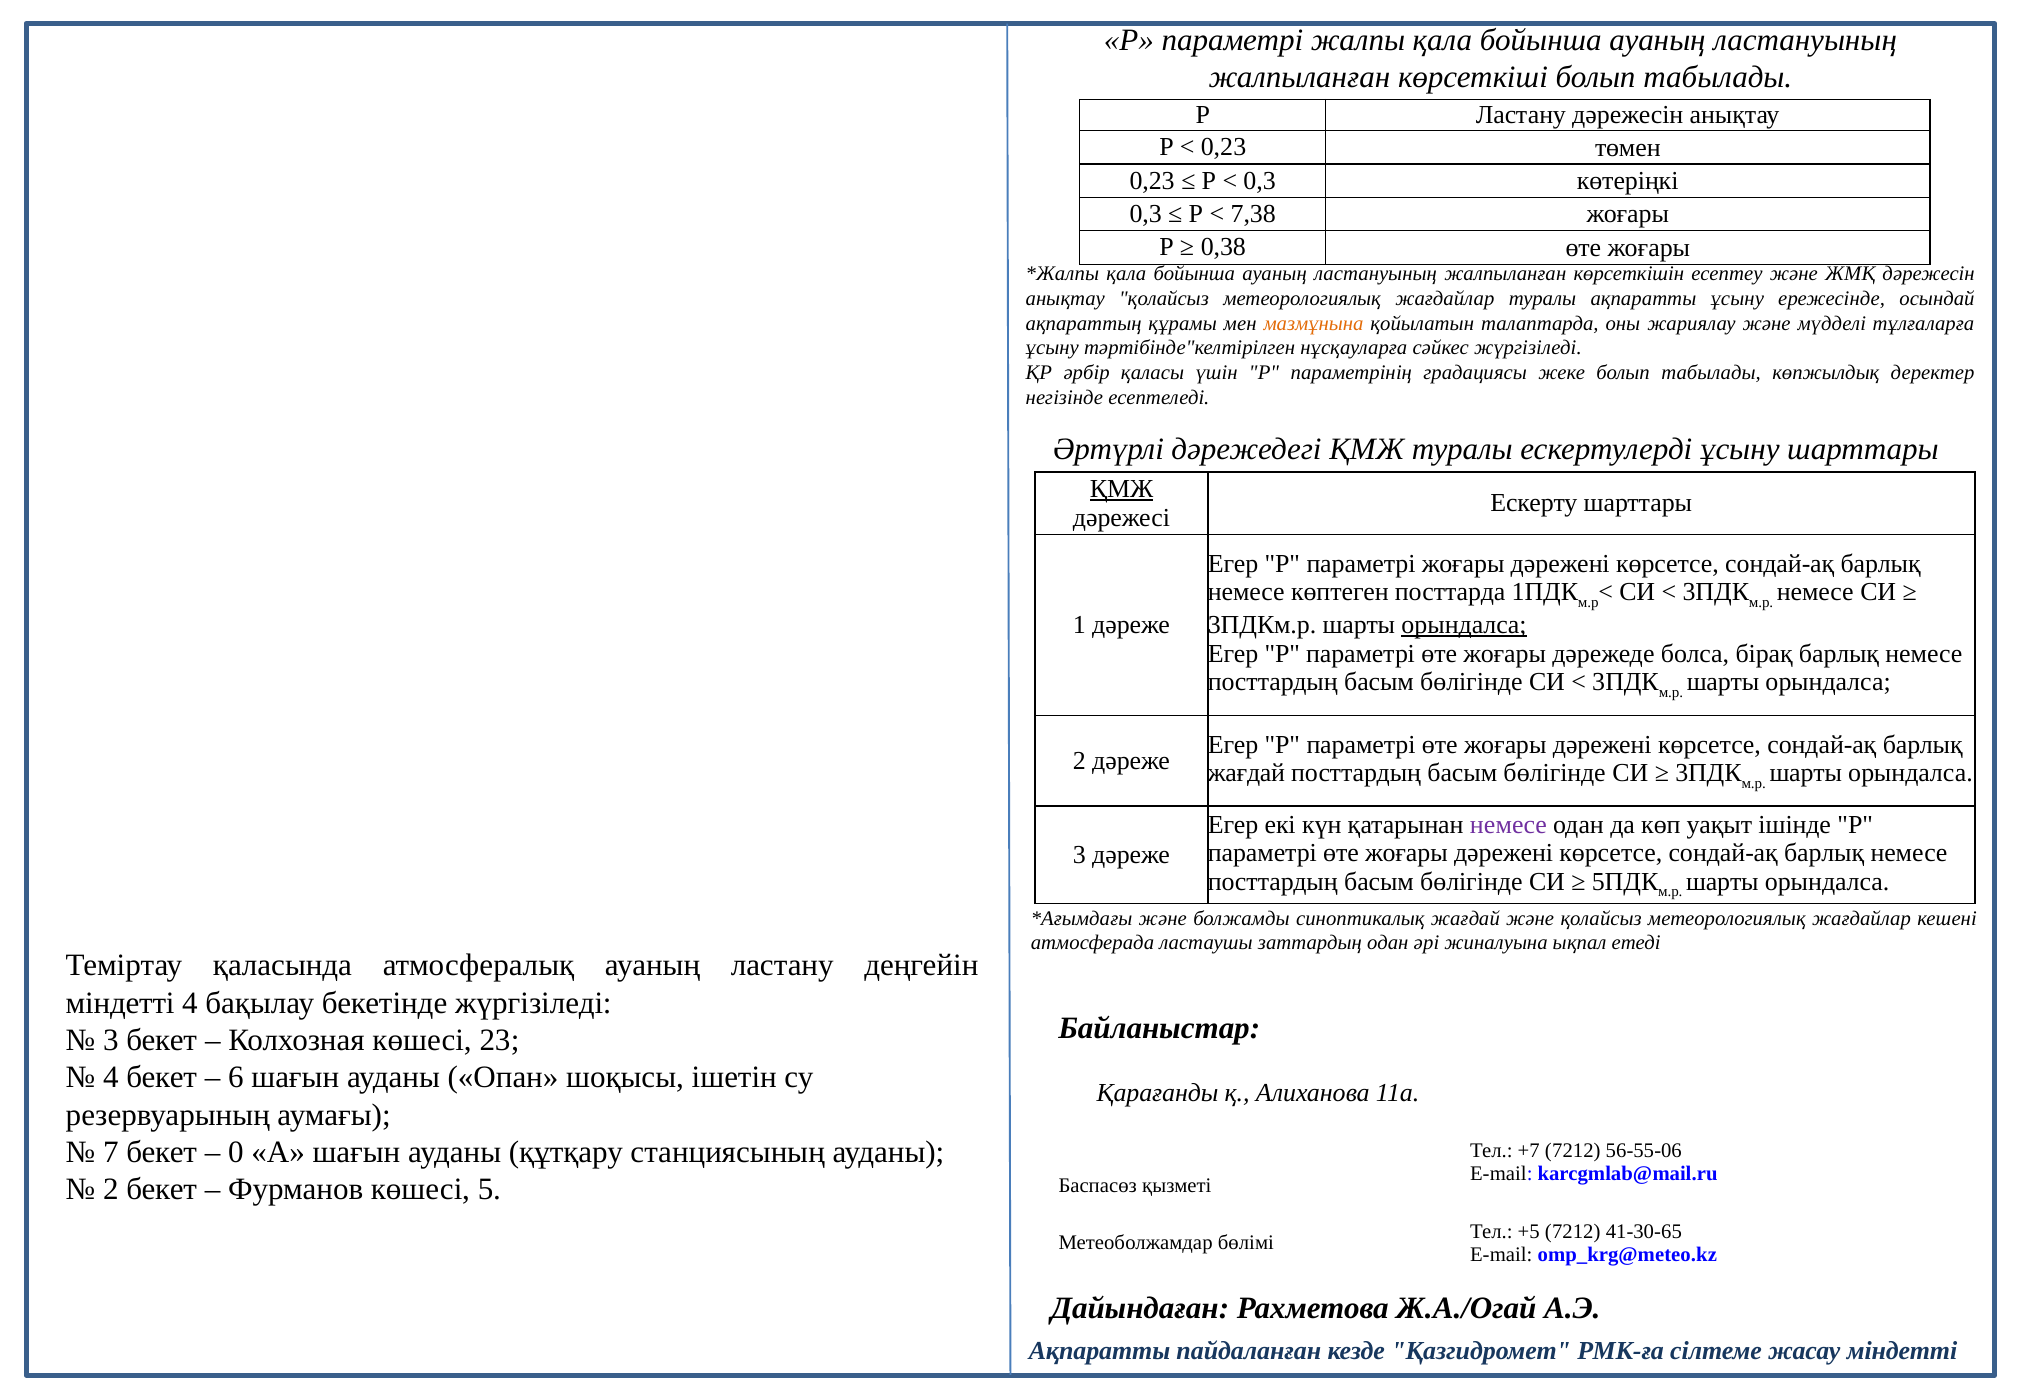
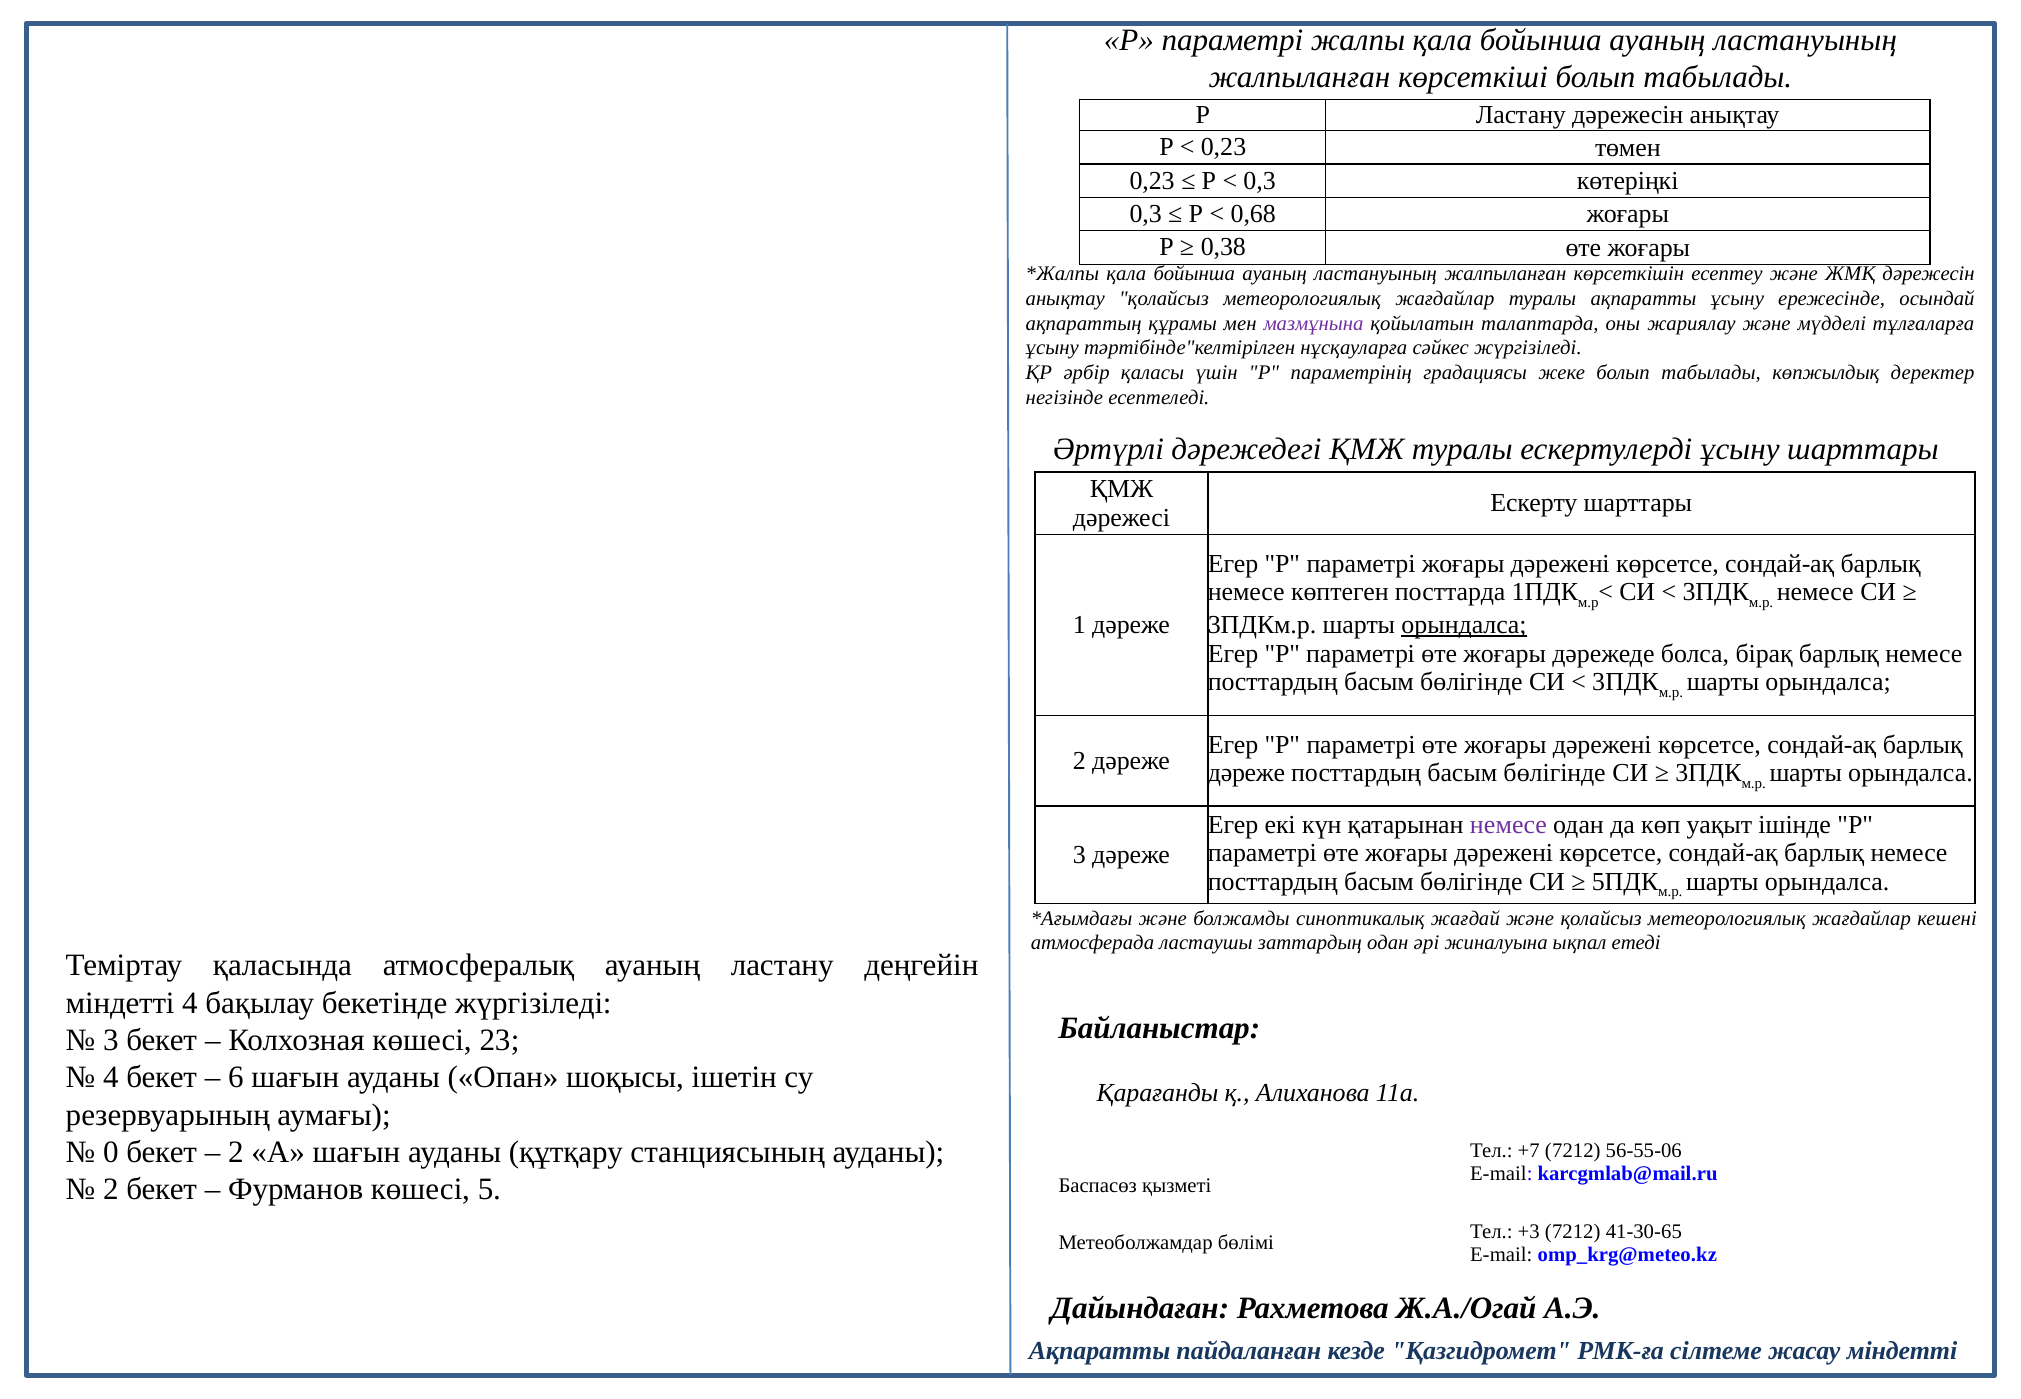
7,38: 7,38 -> 0,68 (1253, 214)
мазмұнына colour: orange -> purple (1314, 323)
ҚМЖ underline: present -> none (1122, 489)
жағдай: жағдай -> дәреже (1246, 773)
7: 7 -> 0 (111, 1152)
0: 0 -> 2 (236, 1152)
+5: +5 -> +3 (1529, 1232)
